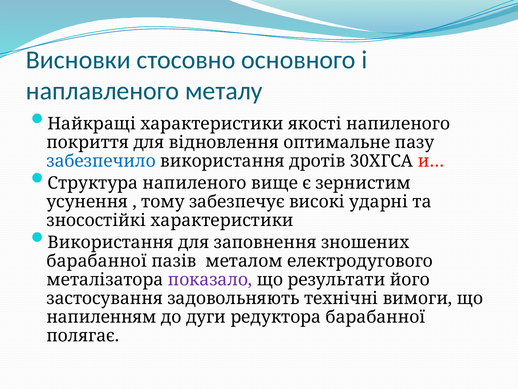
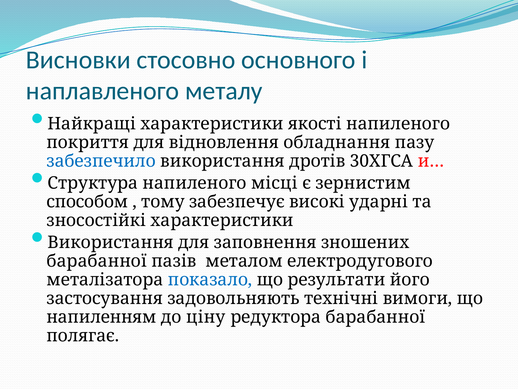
оптимальне: оптимальне -> обладнання (337, 142)
вище: вище -> місці (274, 183)
усунення: усунення -> способом (87, 202)
показало colour: purple -> blue (210, 280)
дуги: дуги -> ціну (206, 317)
